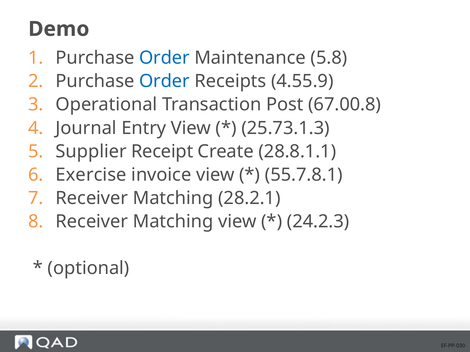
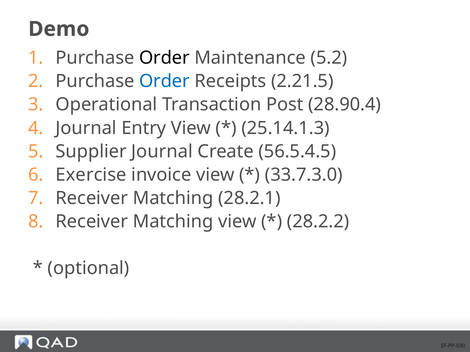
Order colour: blue -> black (164, 58)
5.8: 5.8 -> 5.2 (329, 58)
4.55.9: 4.55.9 -> 2.21.5 (302, 81)
67.00.8: 67.00.8 -> 28.90.4 (345, 105)
25.73.1.3: 25.73.1.3 -> 25.14.1.3 (286, 128)
Supplier Receipt: Receipt -> Journal (162, 152)
28.8.1.1: 28.8.1.1 -> 56.5.4.5 (297, 152)
55.7.8.1: 55.7.8.1 -> 33.7.3.0 (304, 175)
24.2.3: 24.2.3 -> 28.2.2 (318, 222)
